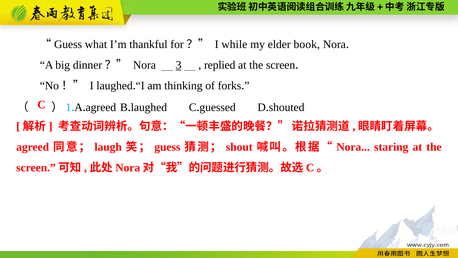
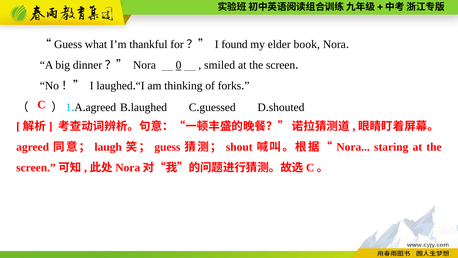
while: while -> found (234, 44)
3: 3 -> 0 (179, 65)
replied: replied -> smiled (220, 65)
